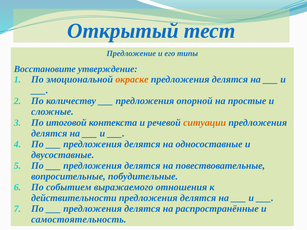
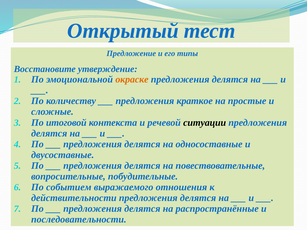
опорной: опорной -> краткое (195, 101)
ситуации colour: orange -> black (205, 123)
самостоятельность: самостоятельность -> последовательности (79, 220)
